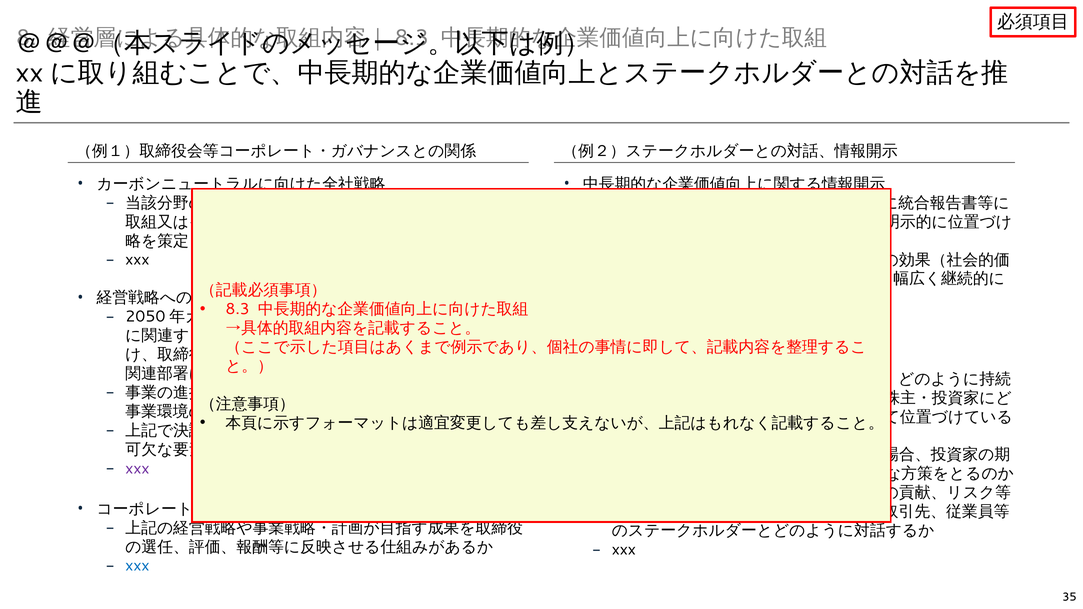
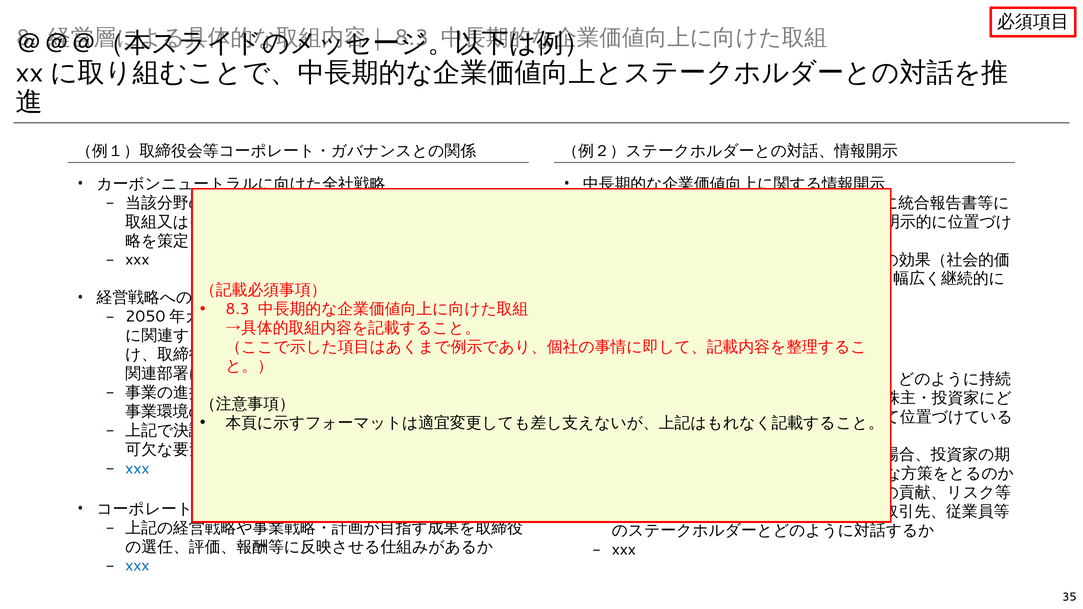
xxx colour: purple -> blue (137, 468)
